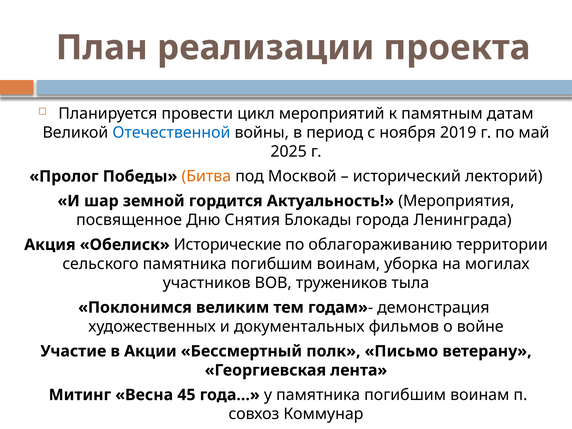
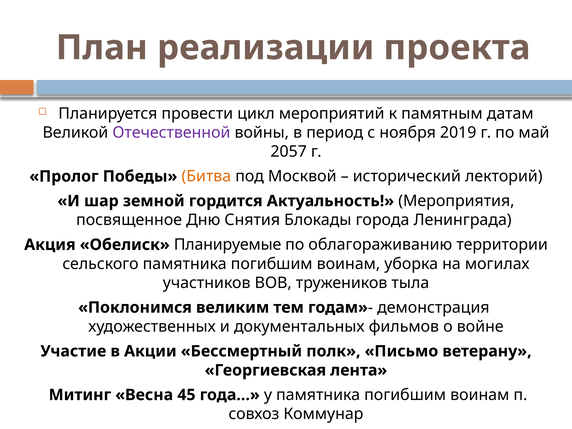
Отечественной colour: blue -> purple (171, 133)
2025: 2025 -> 2057 (289, 152)
Исторические: Исторические -> Планируемые (228, 245)
